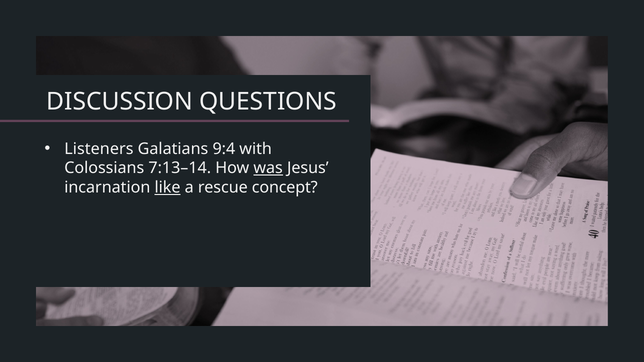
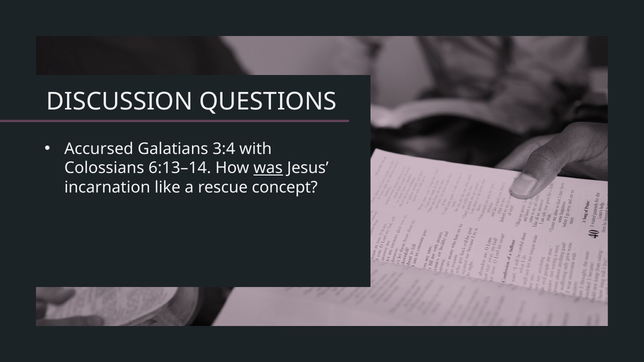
Listeners: Listeners -> Accursed (99, 149)
9:4: 9:4 -> 3:4 (224, 149)
7:13–14: 7:13–14 -> 6:13–14 (180, 168)
like underline: present -> none (168, 188)
